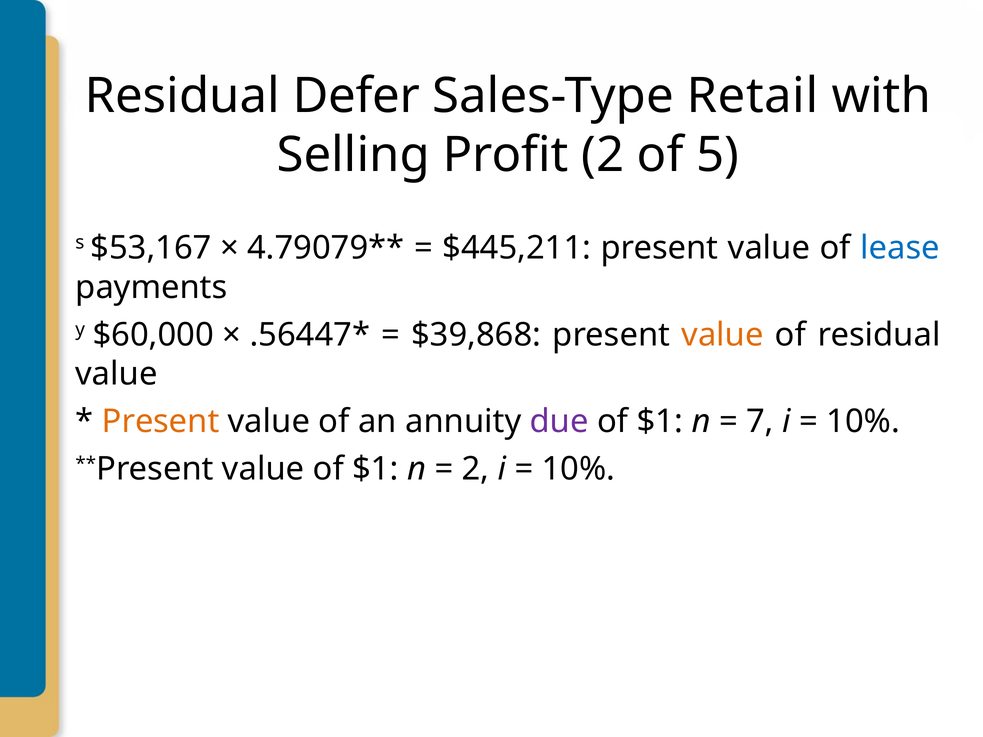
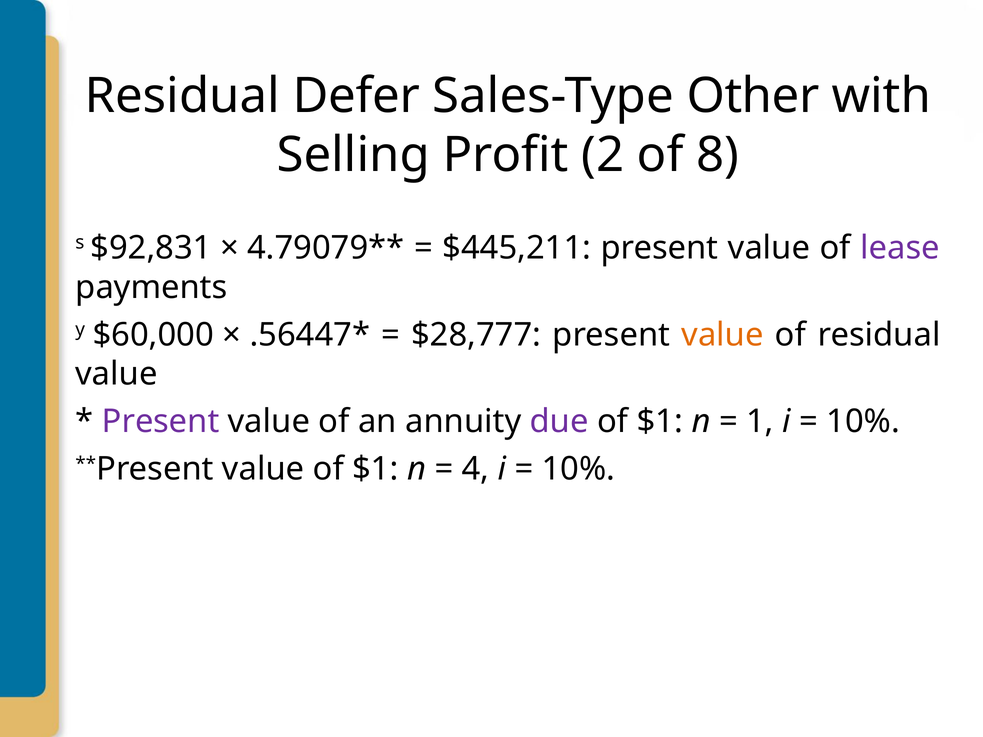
Retail: Retail -> Other (753, 96)
5: 5 -> 8 (718, 155)
$53,167: $53,167 -> $92,831 (151, 248)
lease colour: blue -> purple (900, 248)
$39,868: $39,868 -> $28,777 (476, 335)
Present colour: orange -> purple (161, 422)
7: 7 -> 1 (760, 422)
2: 2 -> 4 (475, 469)
